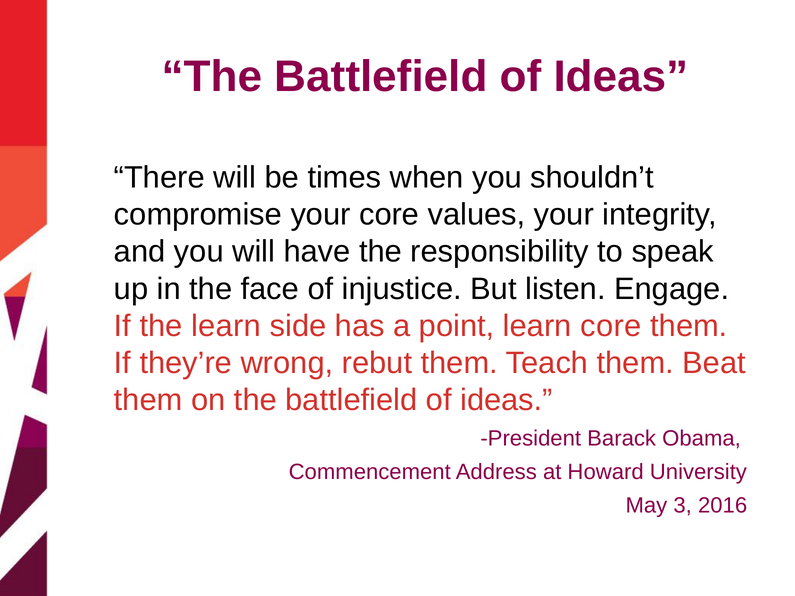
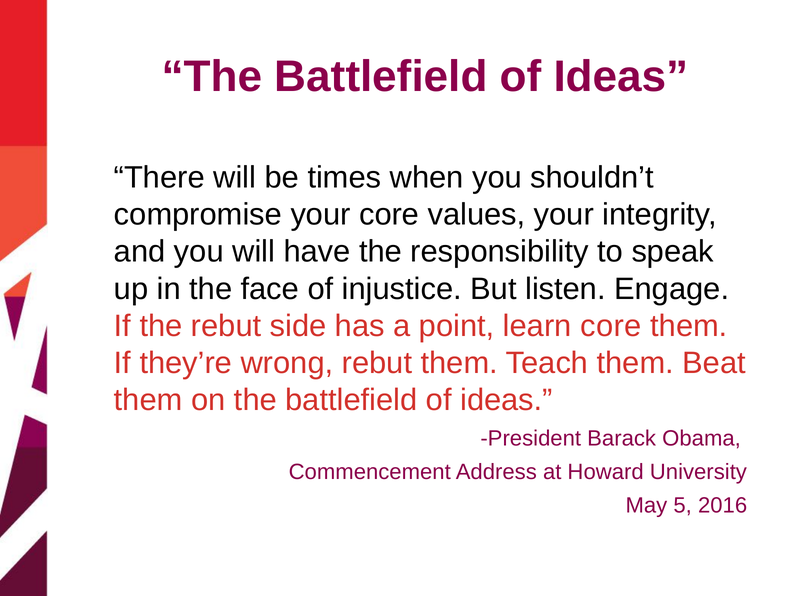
the learn: learn -> rebut (226, 326)
3: 3 -> 5 (683, 506)
